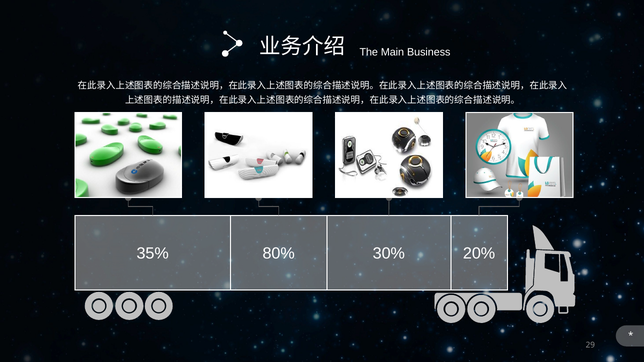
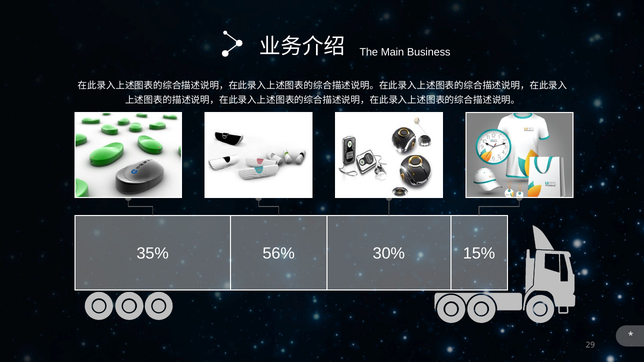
80%: 80% -> 56% (279, 254)
20%: 20% -> 15% (479, 254)
